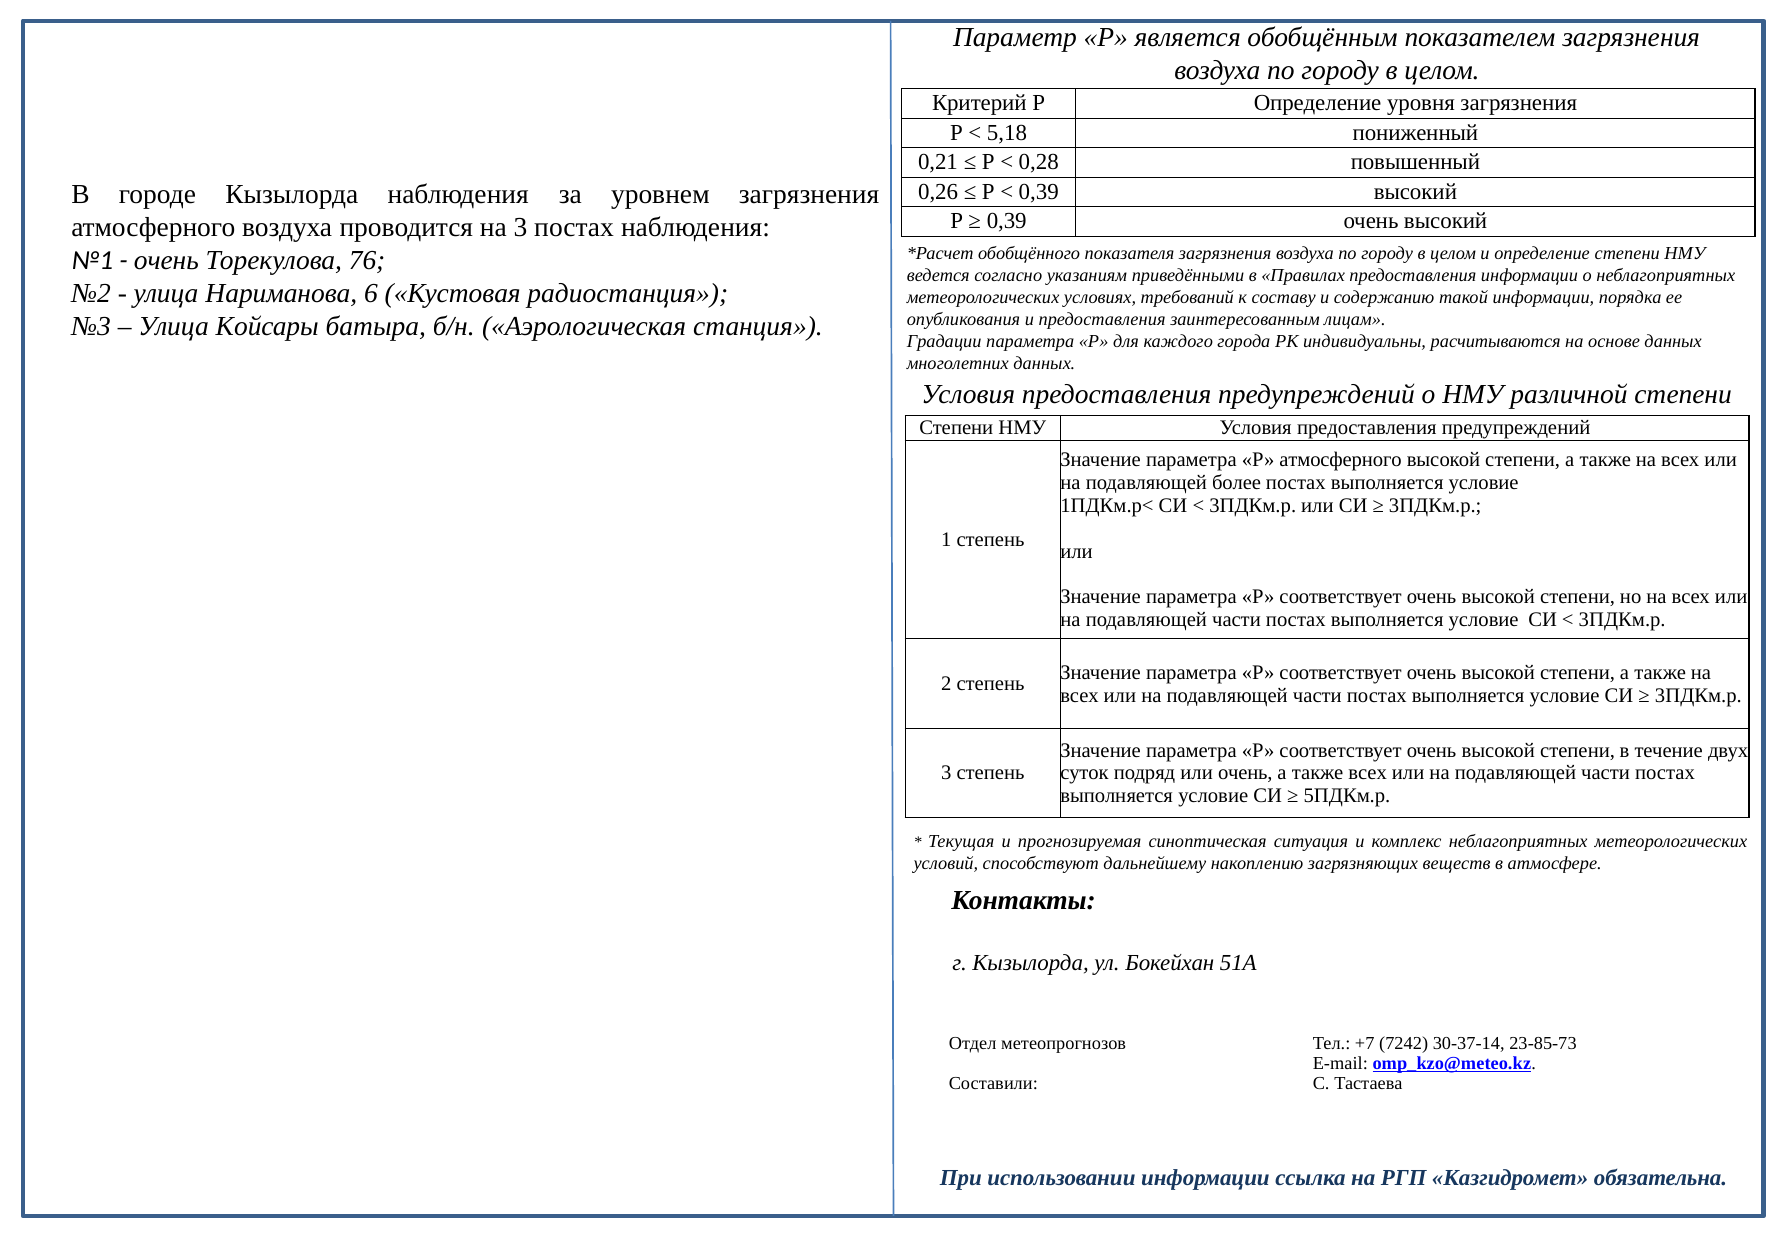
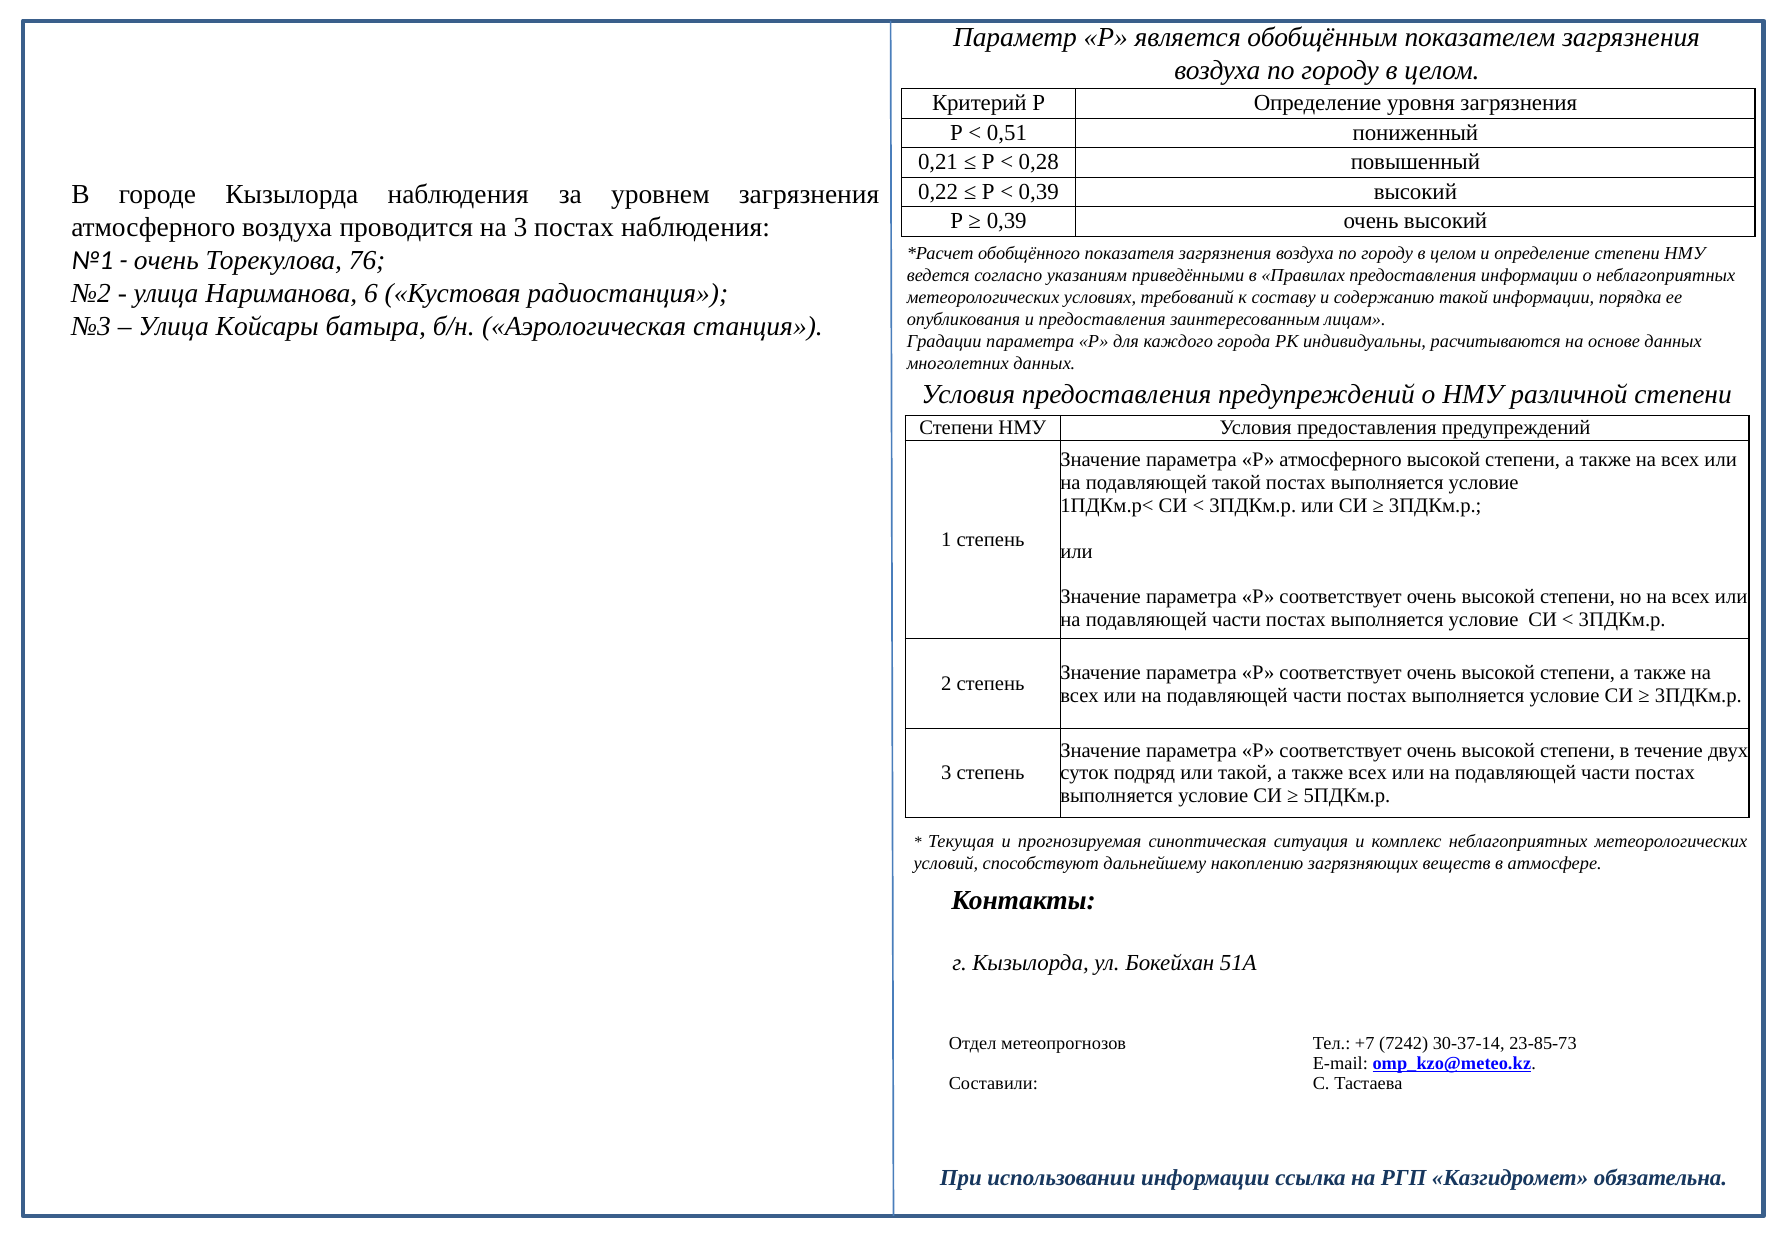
5,18: 5,18 -> 0,51 (1007, 133)
0,26: 0,26 -> 0,22 (938, 192)
подавляющей более: более -> такой (1237, 483)
или очень: очень -> такой (1245, 773)
